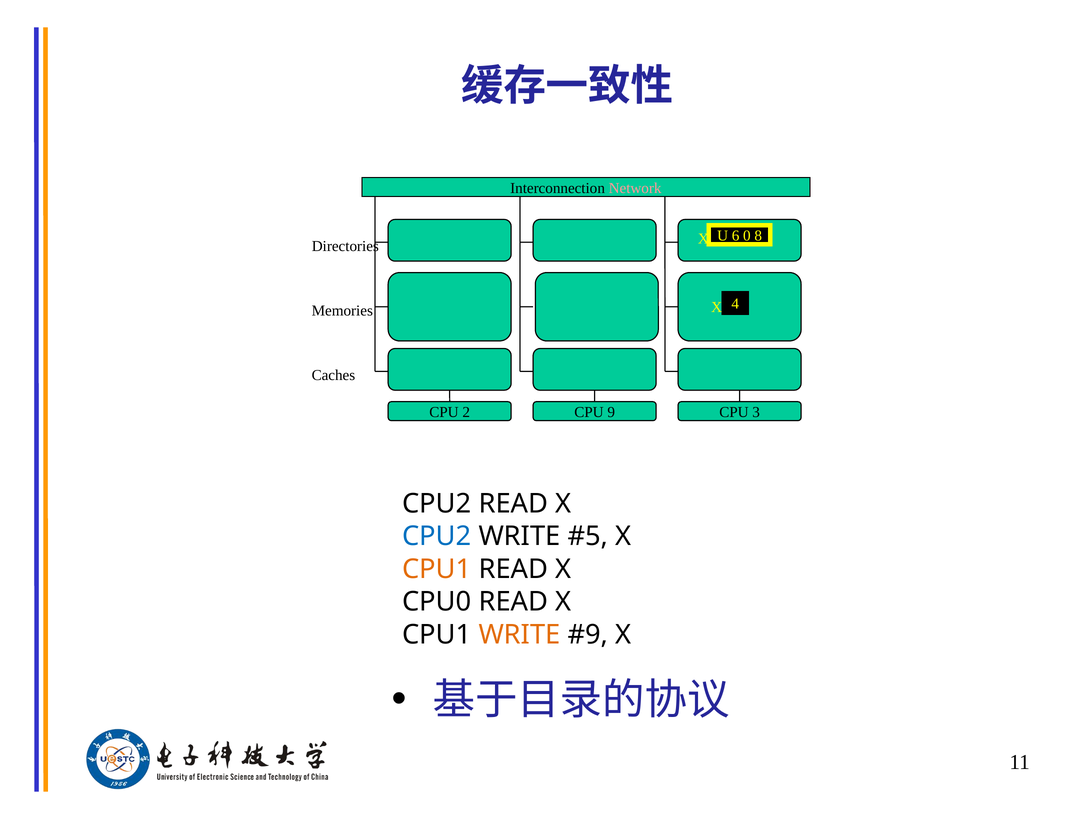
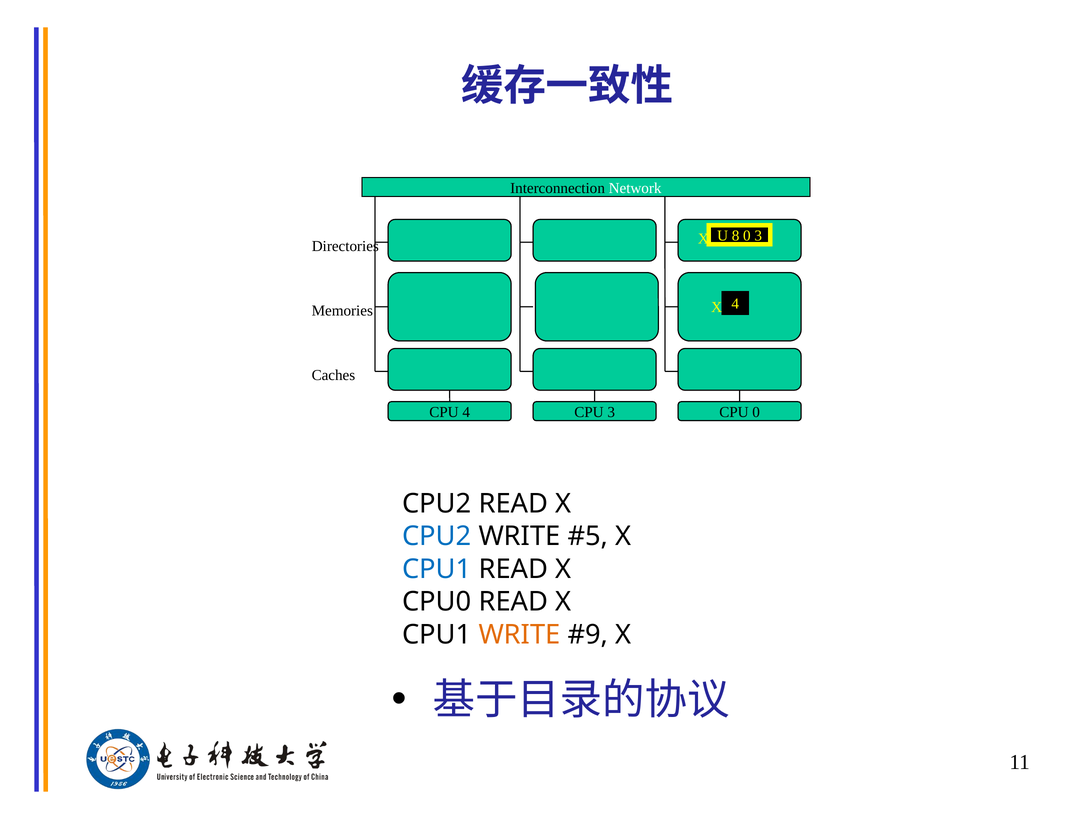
Network colour: pink -> white (635, 188)
6: 6 -> 8 (736, 236)
0 8: 8 -> 3 (758, 236)
CPU 2: 2 -> 4 (466, 412)
CPU 9: 9 -> 3 (611, 412)
CPU 3: 3 -> 0 (756, 412)
CPU1 colour: orange -> blue (437, 569)
